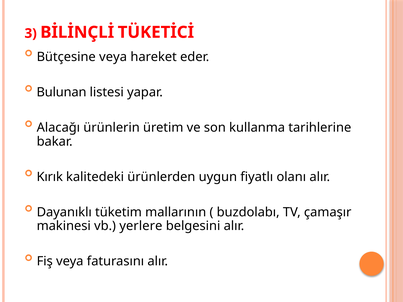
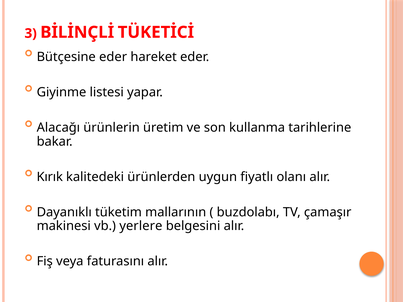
Bütçesine veya: veya -> eder (113, 57)
Bulunan: Bulunan -> Giyinme (61, 92)
